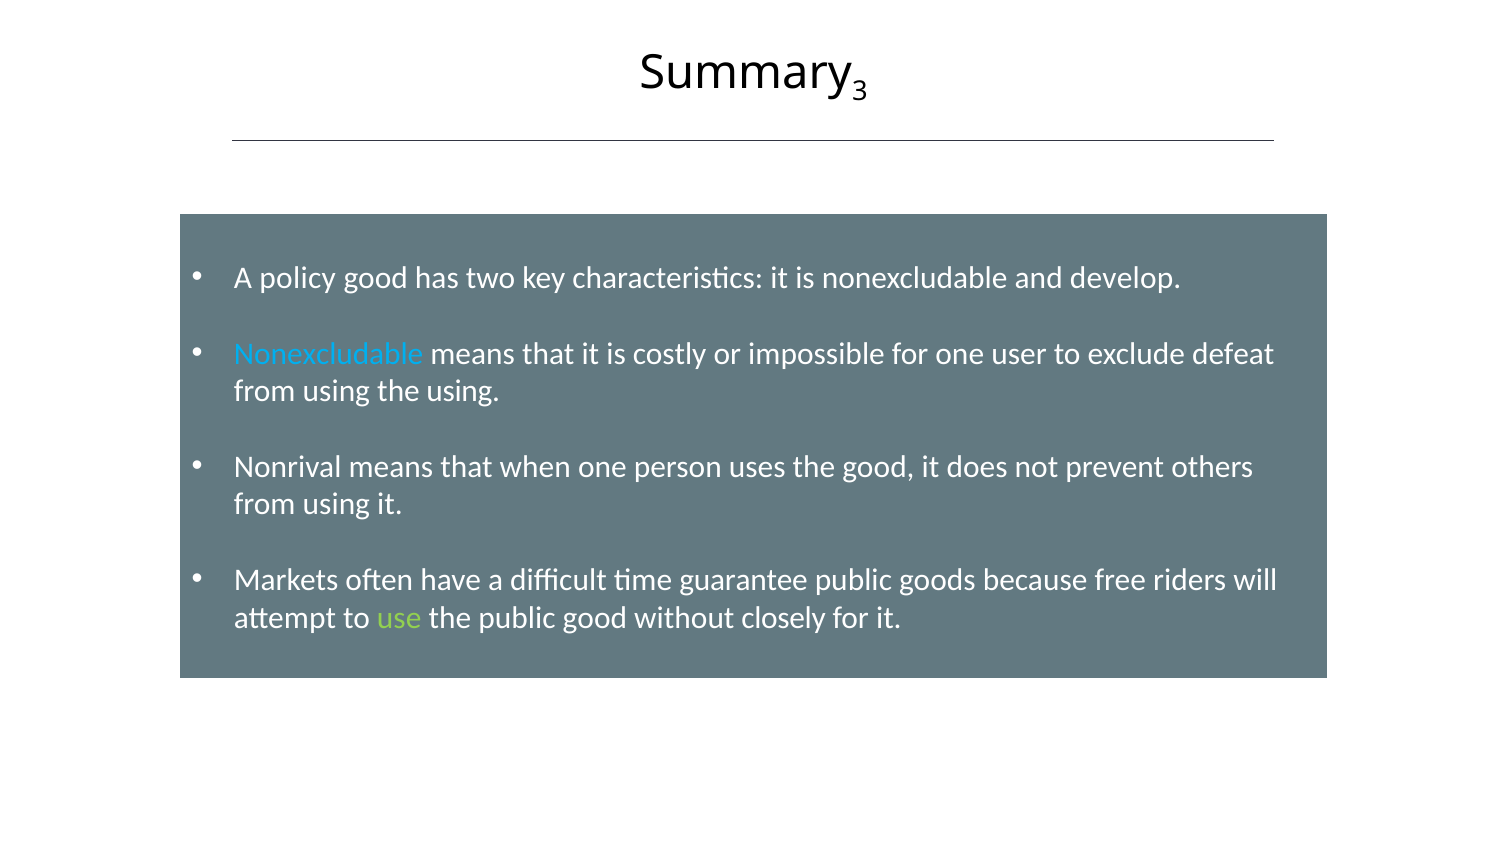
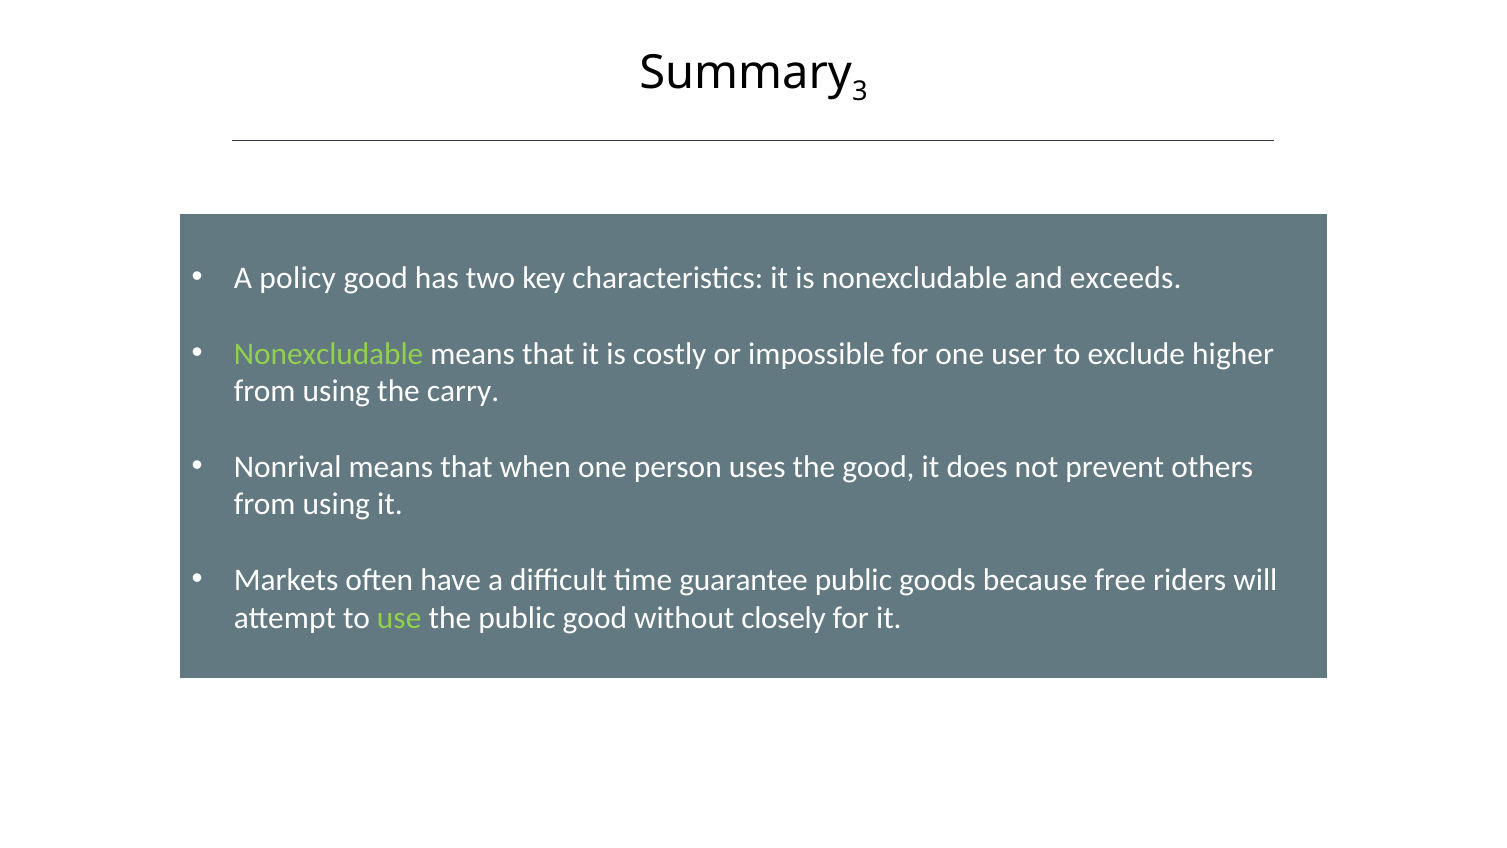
develop: develop -> exceeds (1126, 278)
Nonexcludable colour: light blue -> light green (329, 354)
defeat: defeat -> higher (1233, 354)
the using: using -> carry (463, 391)
